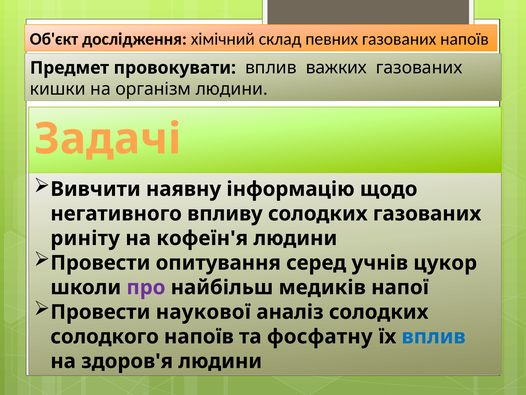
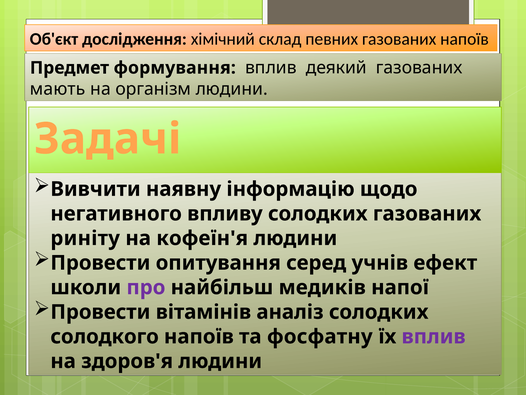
провокувати: провокувати -> формування (175, 68)
важких: важких -> деякий (336, 68)
кишки: кишки -> мають (58, 89)
цукор: цукор -> ефект (445, 263)
наукової: наукової -> вітамінів (203, 312)
вплив colour: blue -> purple (434, 336)
